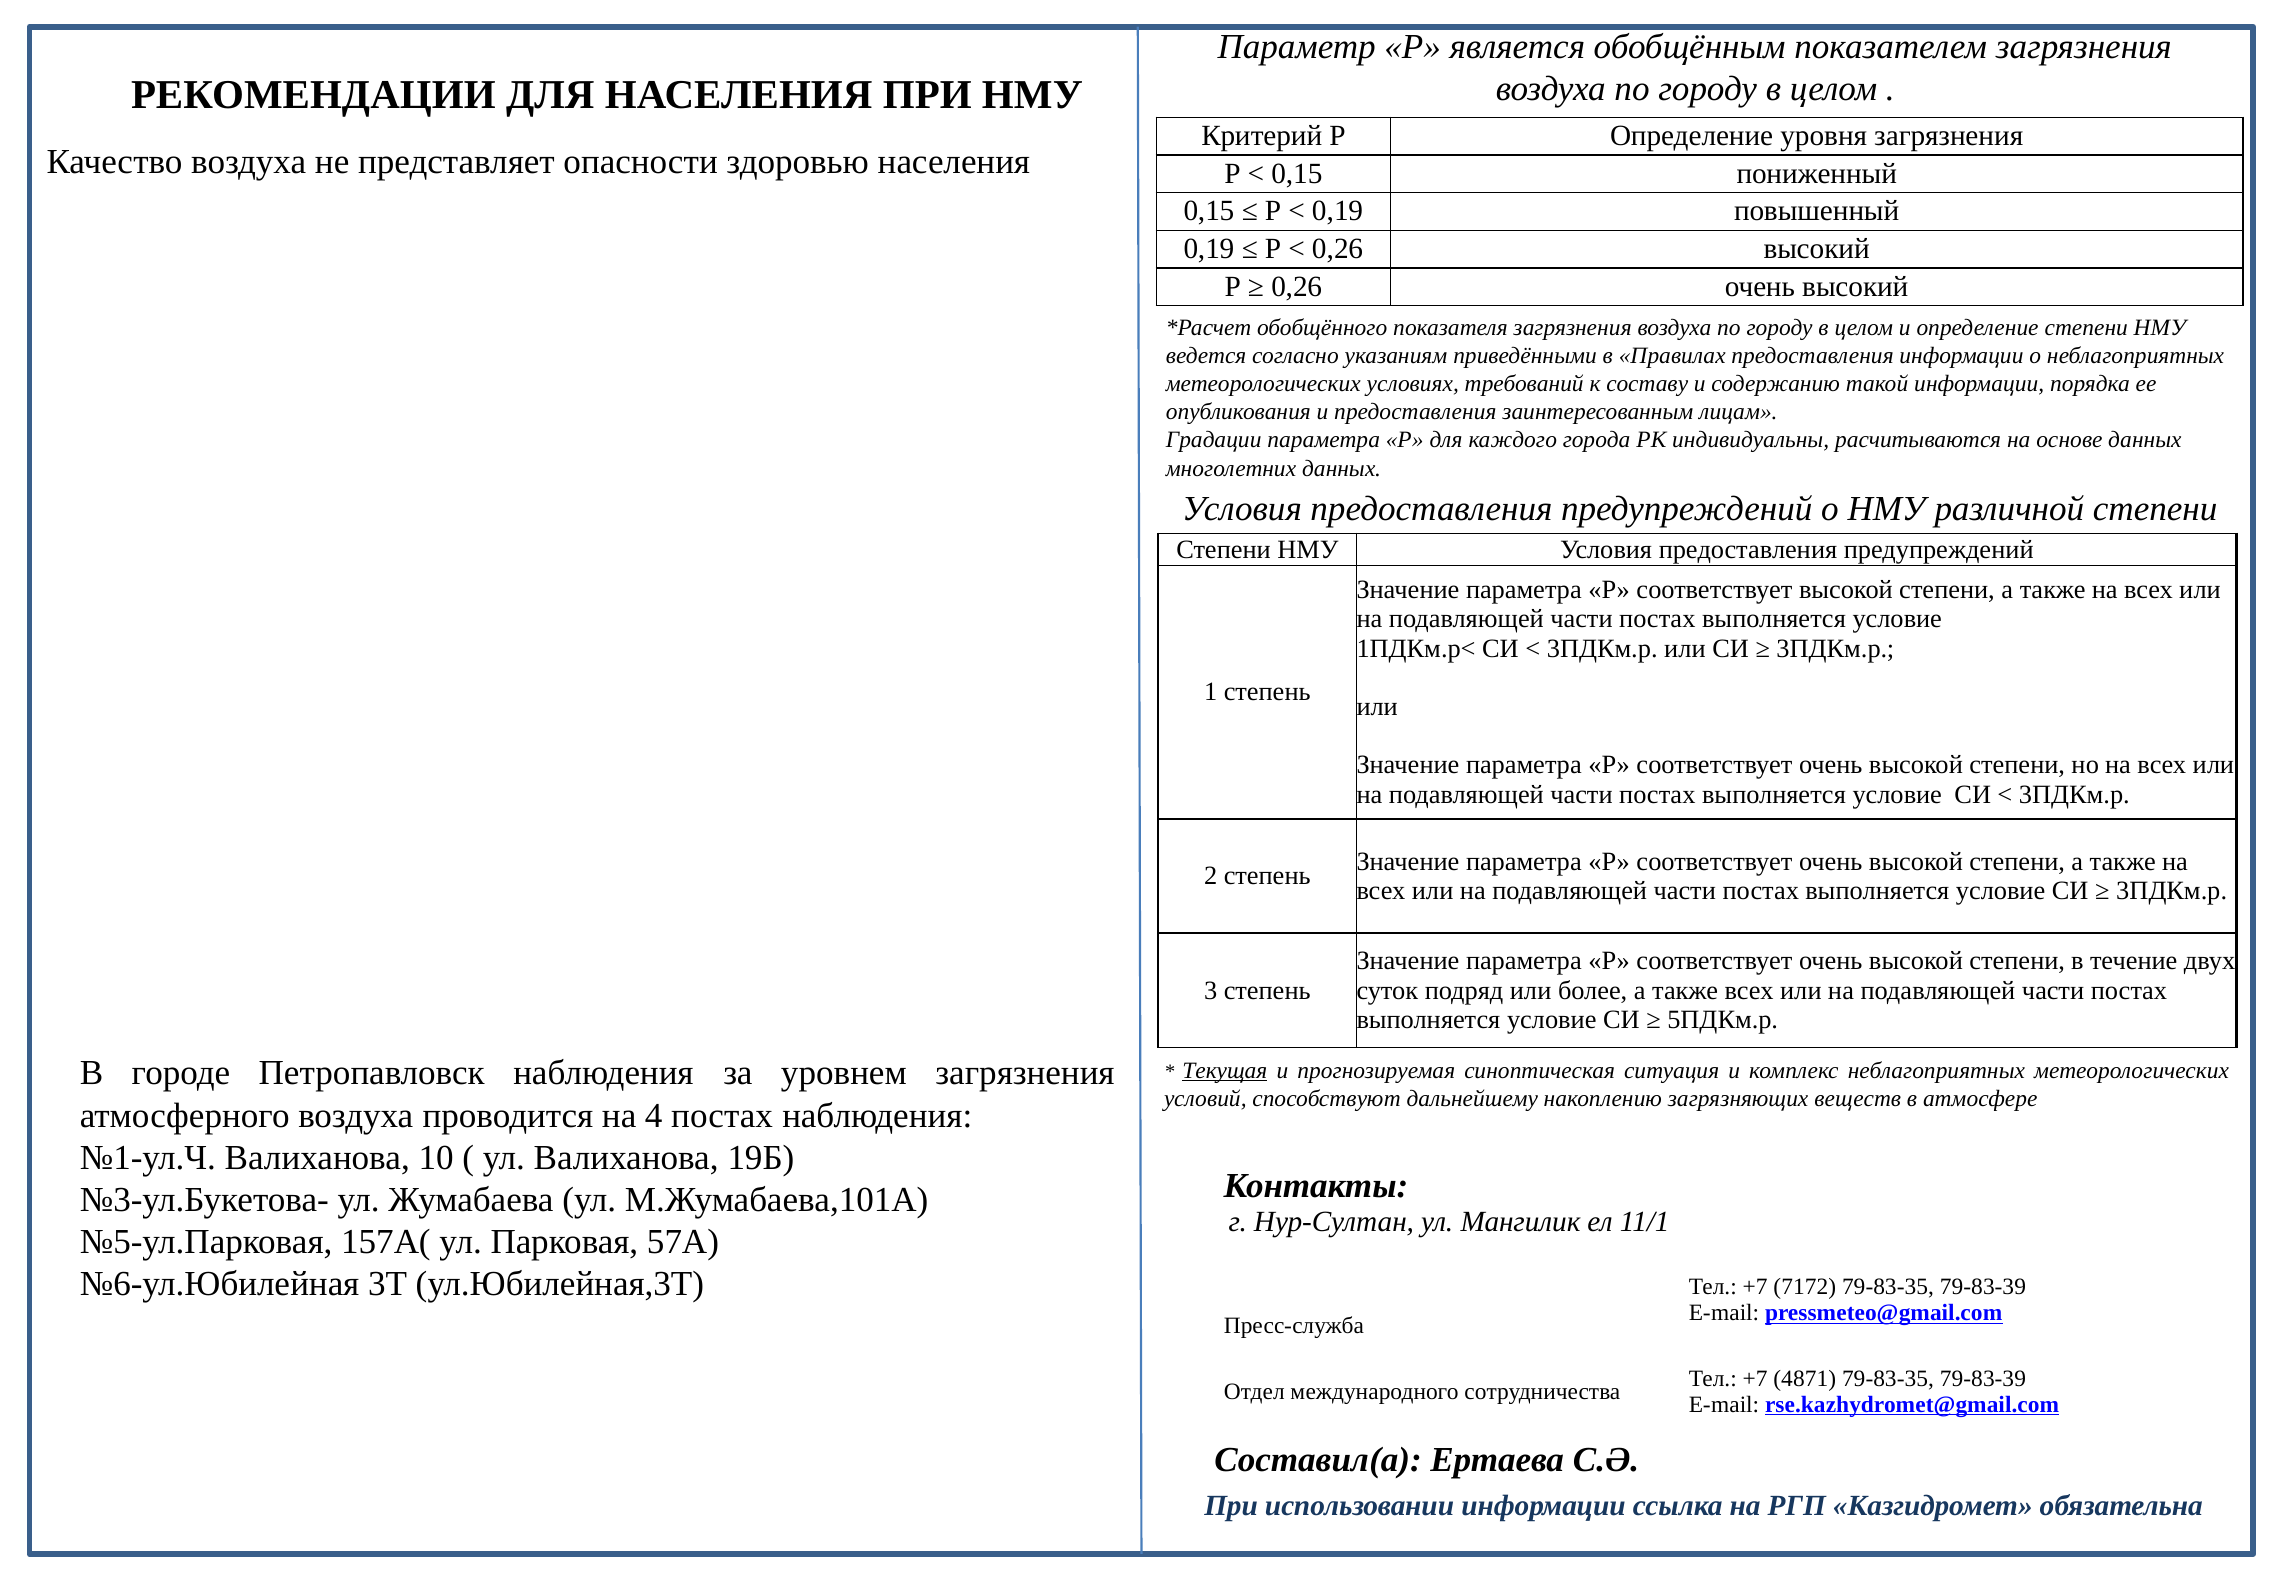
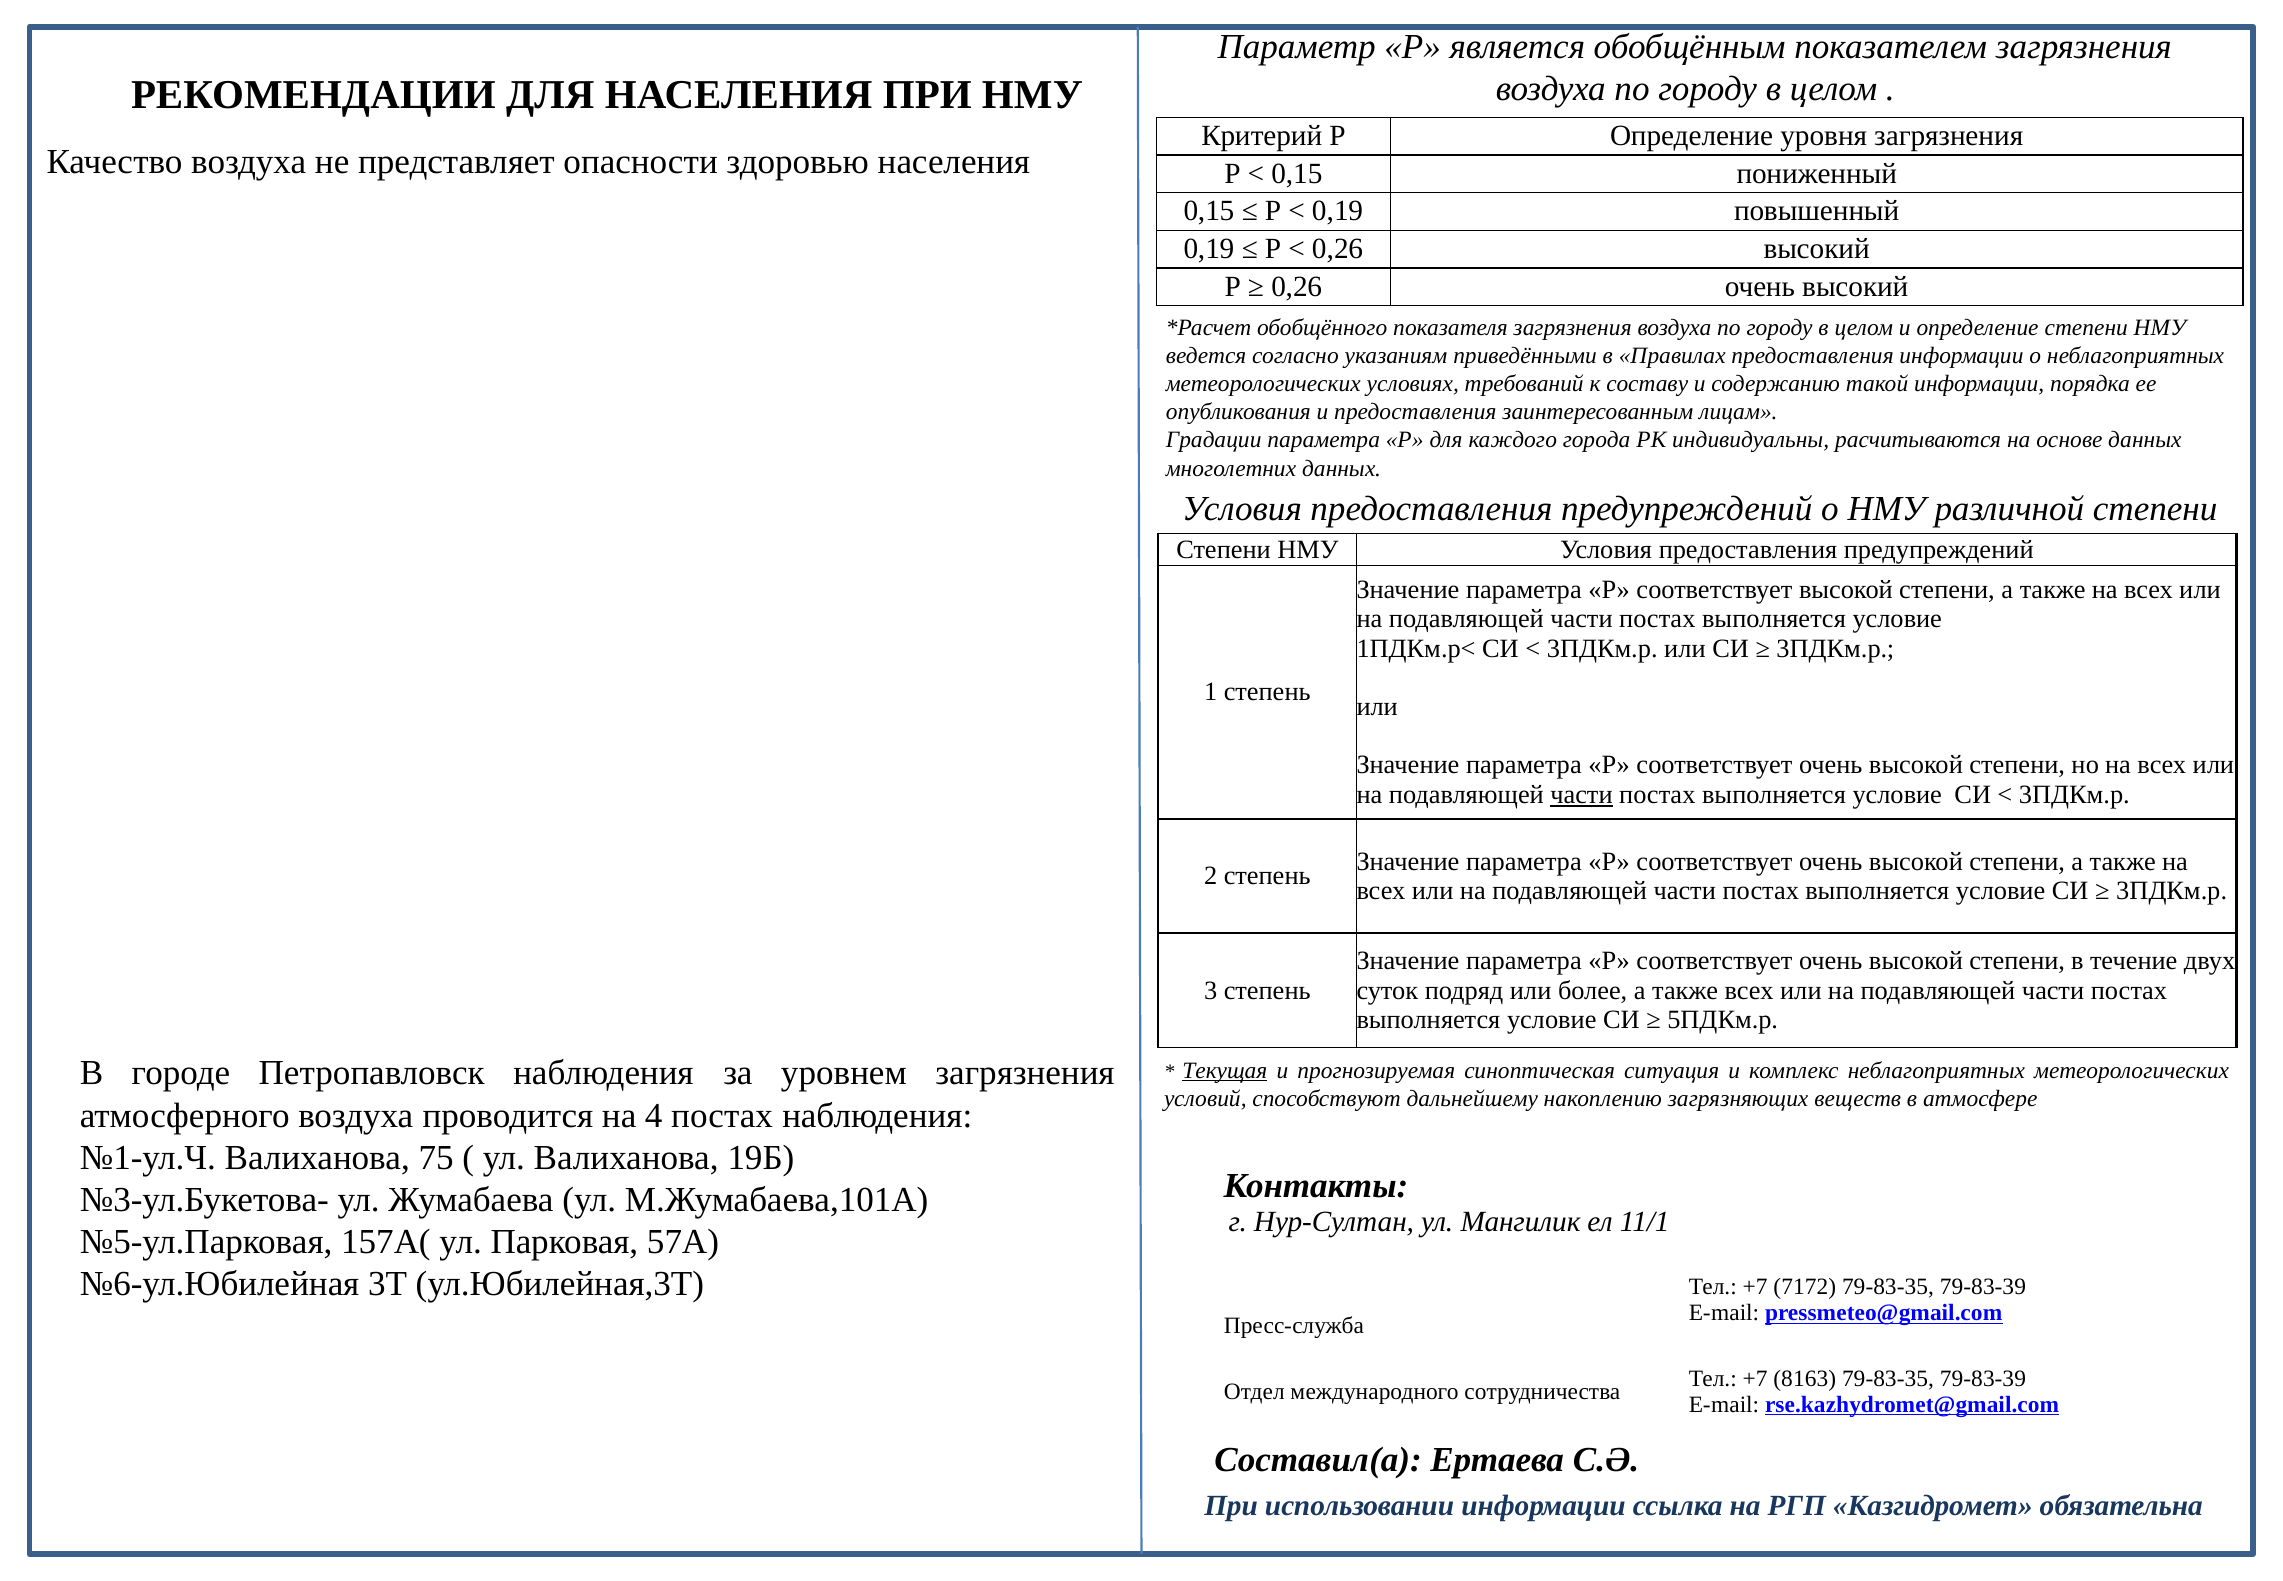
части underline: none -> present (1582, 794)
10: 10 -> 75 (436, 1157)
4871: 4871 -> 8163 (1805, 1378)
